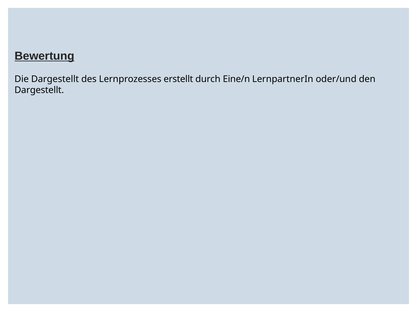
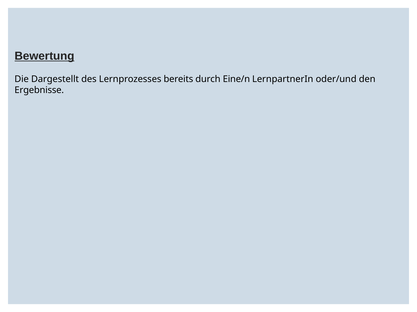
erstellt: erstellt -> bereits (178, 79)
Dargestellt: Dargestellt -> Ergebnisse (39, 90)
